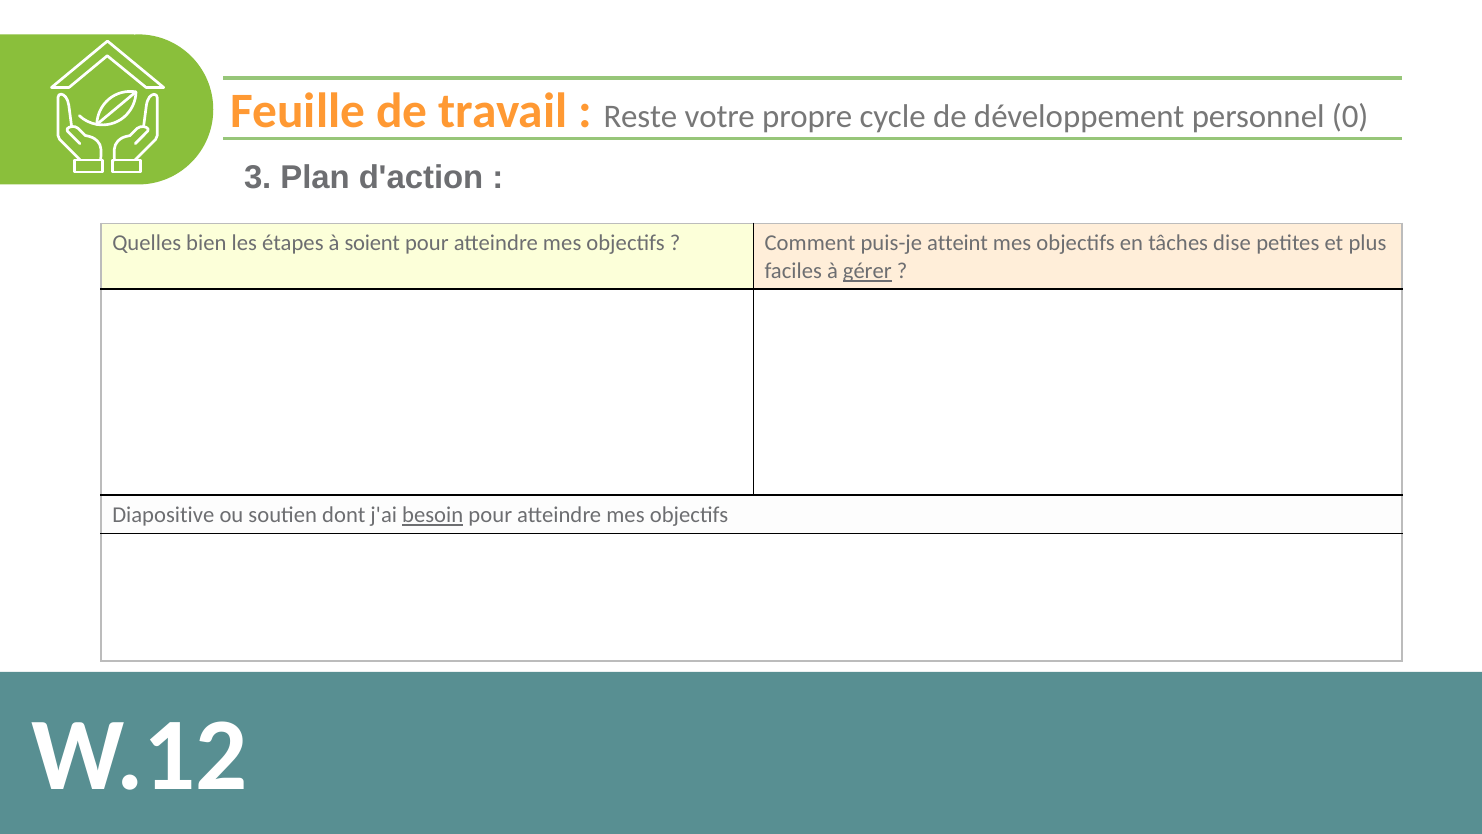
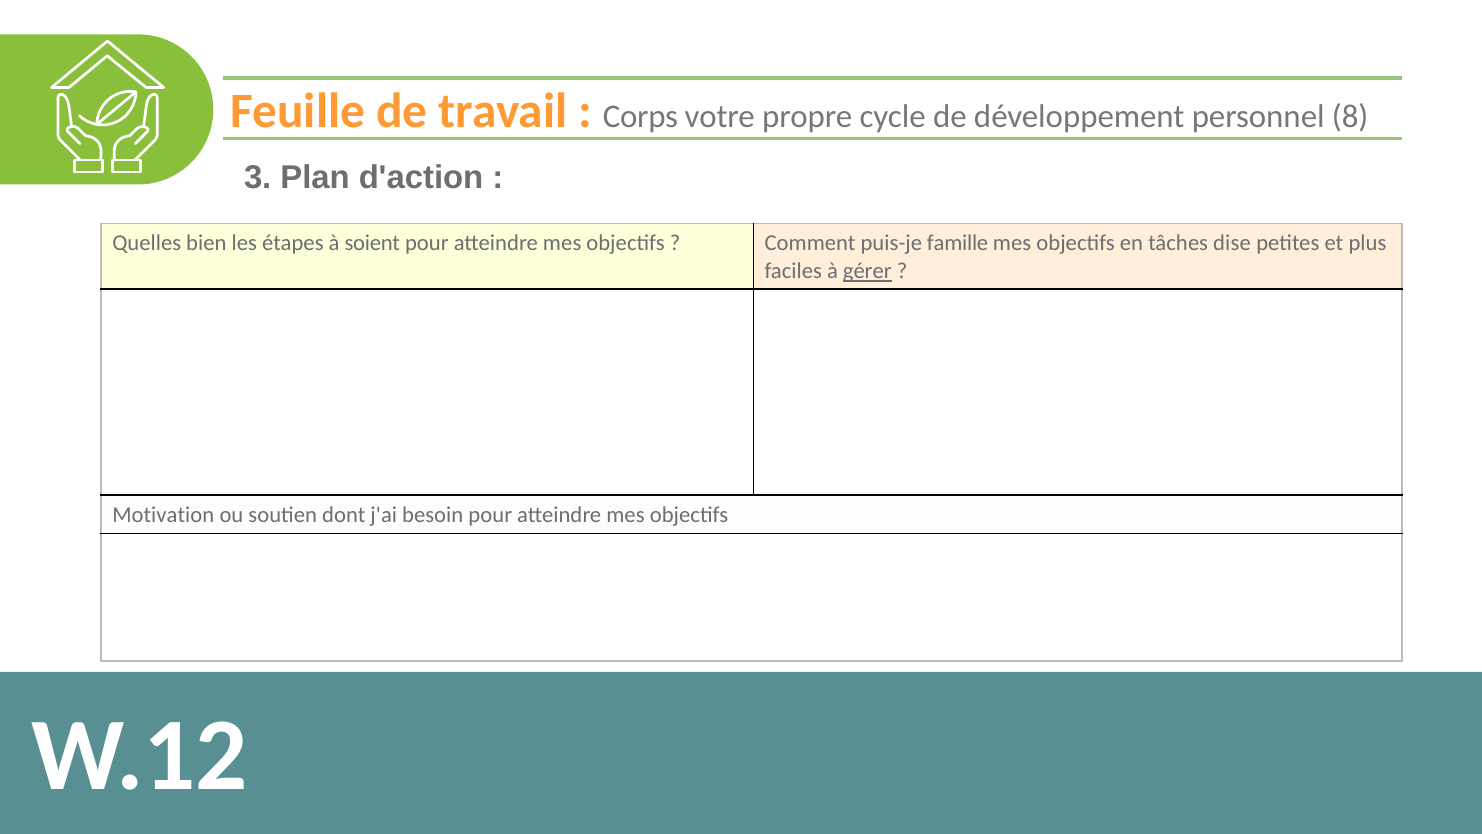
Reste: Reste -> Corps (641, 117)
0: 0 -> 8 (1350, 117)
atteint: atteint -> famille (958, 243)
Diapositive: Diapositive -> Motivation (163, 515)
besoin underline: present -> none (433, 515)
